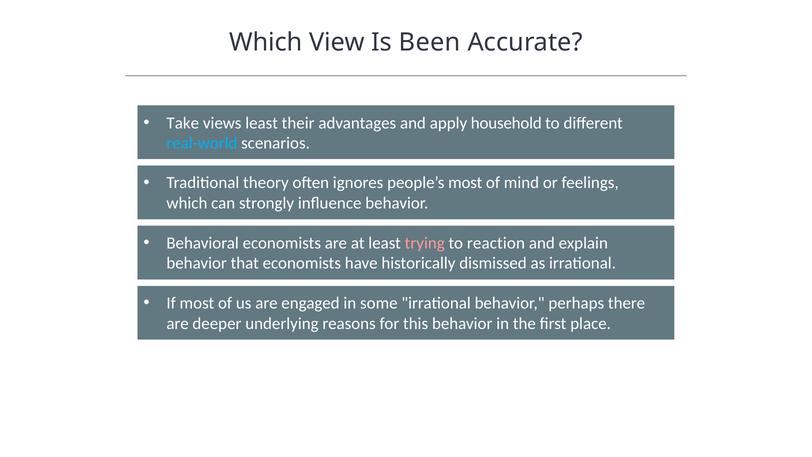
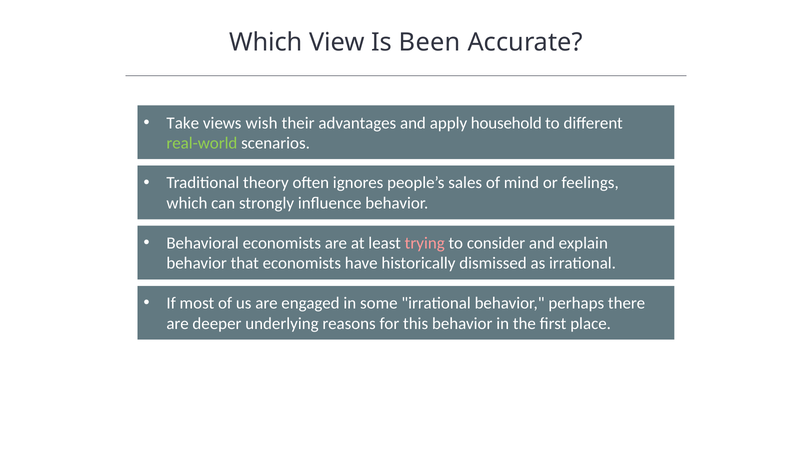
views least: least -> wish (262, 123)
real-world colour: light blue -> light green (202, 143)
people’s most: most -> sales (465, 183)
reaction: reaction -> consider (496, 243)
